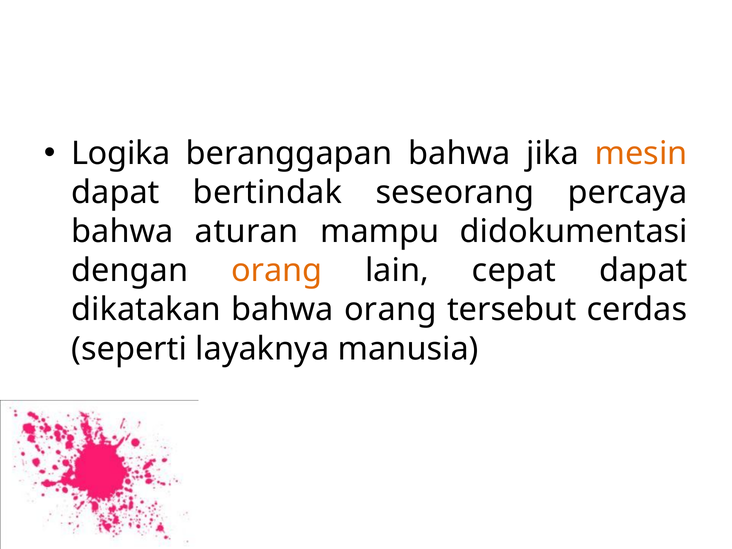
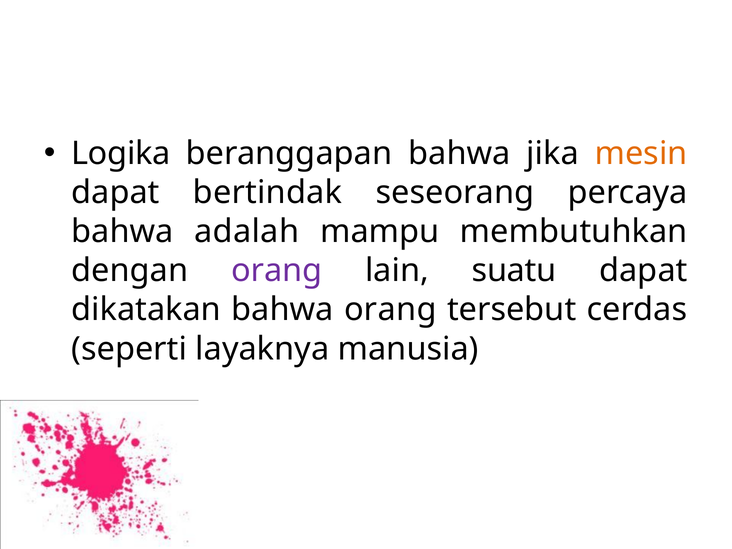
aturan: aturan -> adalah (247, 232)
didokumentasi: didokumentasi -> membutuhkan (574, 232)
orang colour: orange -> purple (277, 271)
cepat: cepat -> suatu (514, 271)
